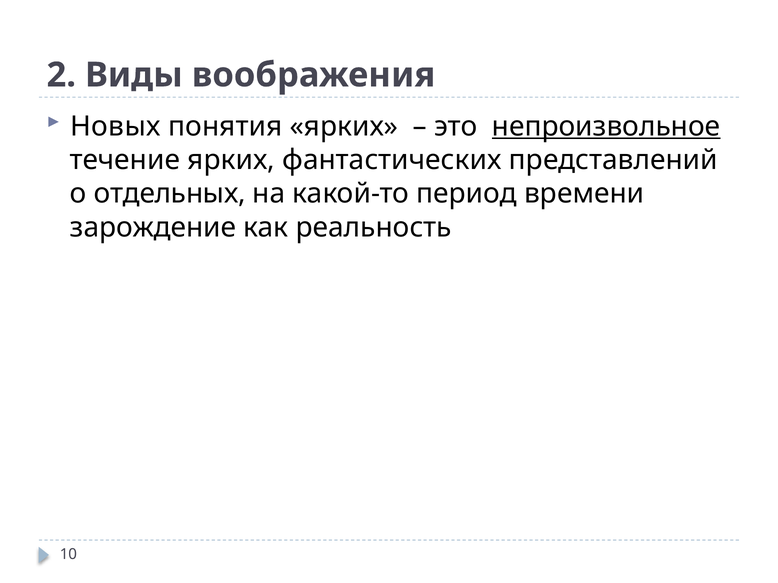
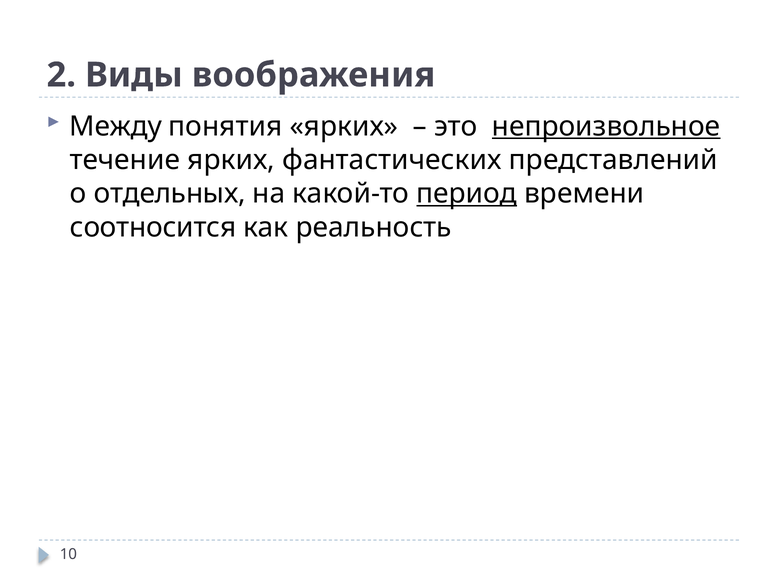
Новых: Новых -> Между (116, 126)
период underline: none -> present (467, 194)
зарождение: зарождение -> соотносится (153, 227)
